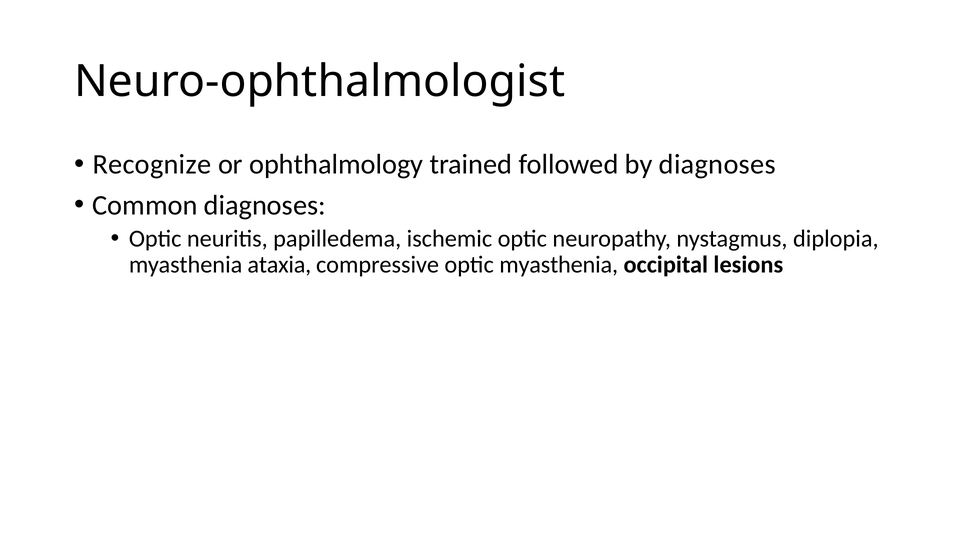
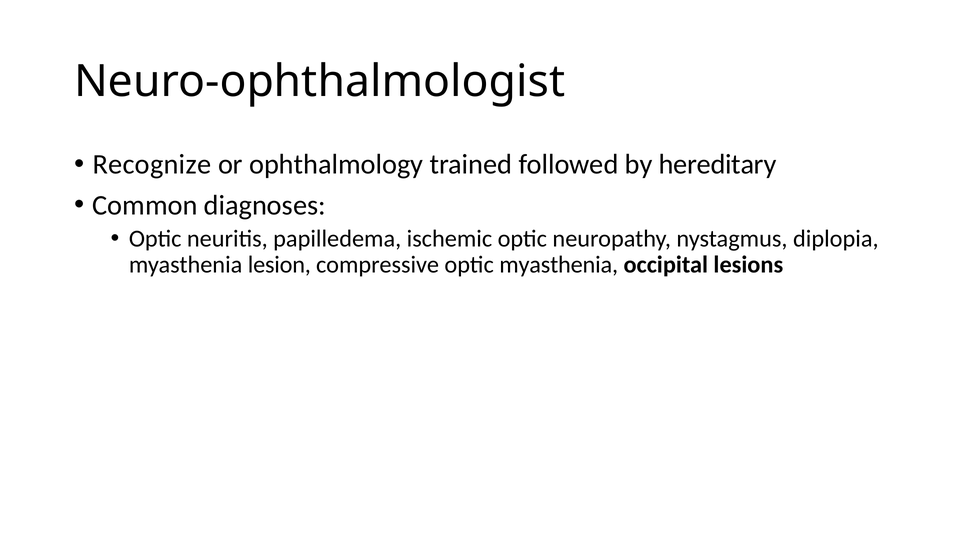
by diagnoses: diagnoses -> hereditary (718, 165)
ataxia: ataxia -> lesion (279, 265)
